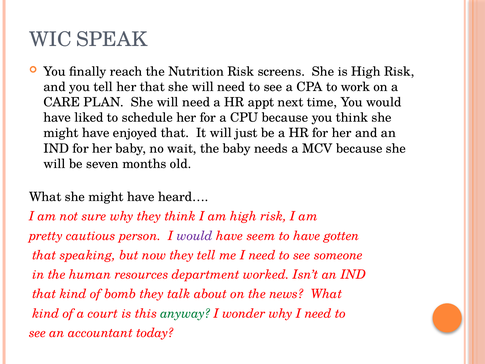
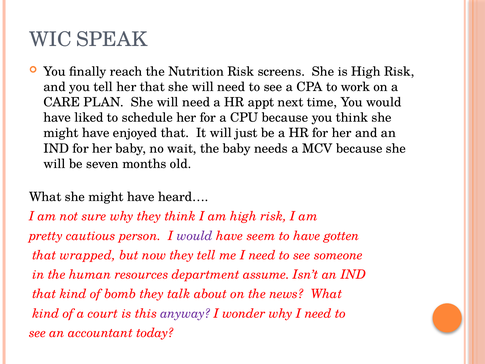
speaking: speaking -> wrapped (88, 255)
worked: worked -> assume (266, 274)
anyway colour: green -> purple (185, 313)
